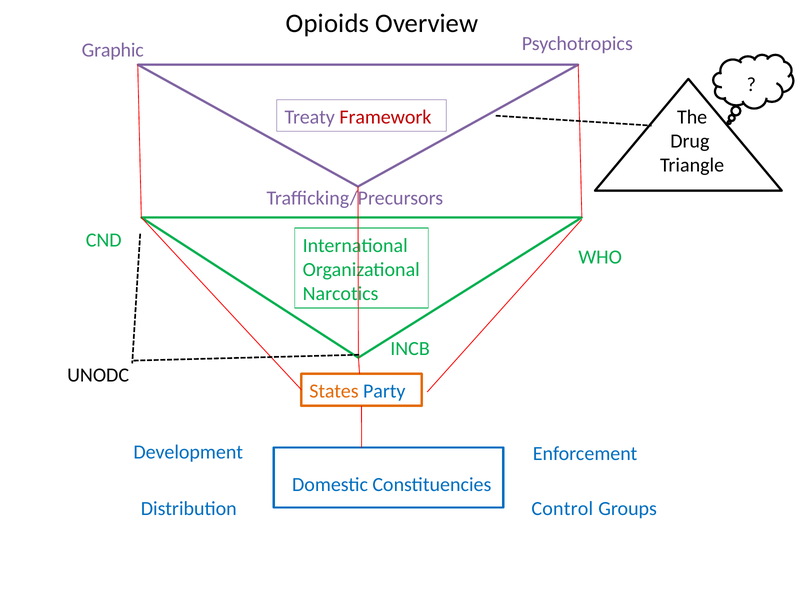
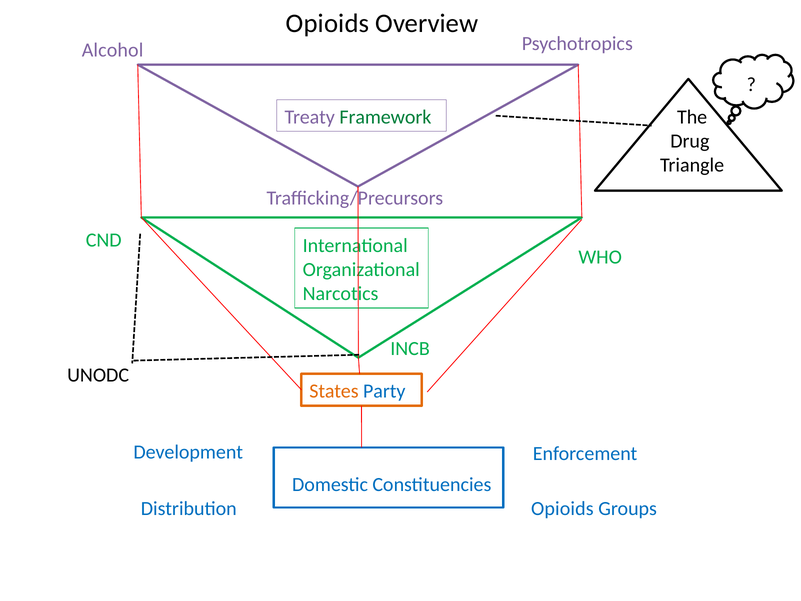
Graphic: Graphic -> Alcohol (113, 50)
Framework colour: red -> green (385, 117)
Control: Control -> Opioids (562, 508)
